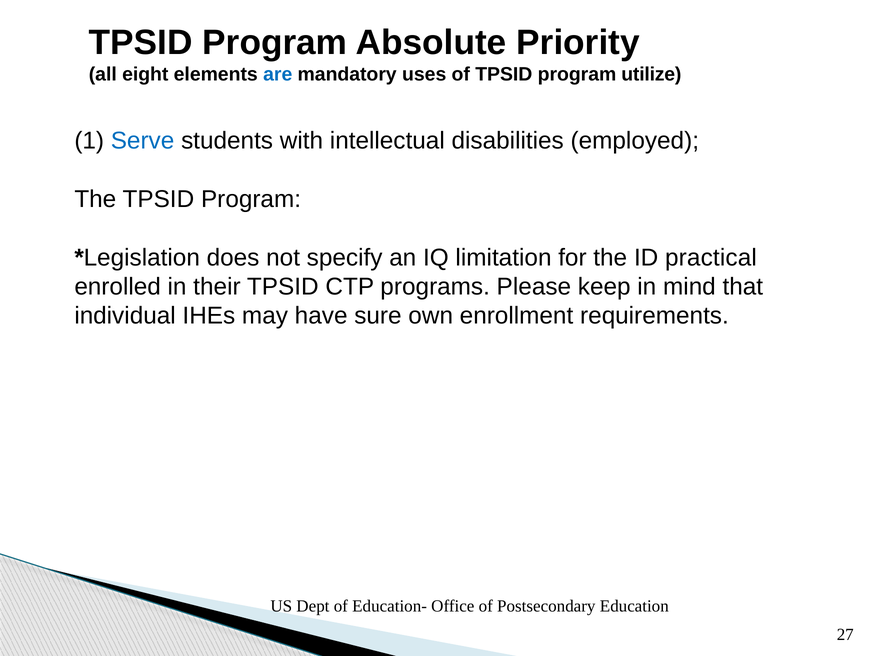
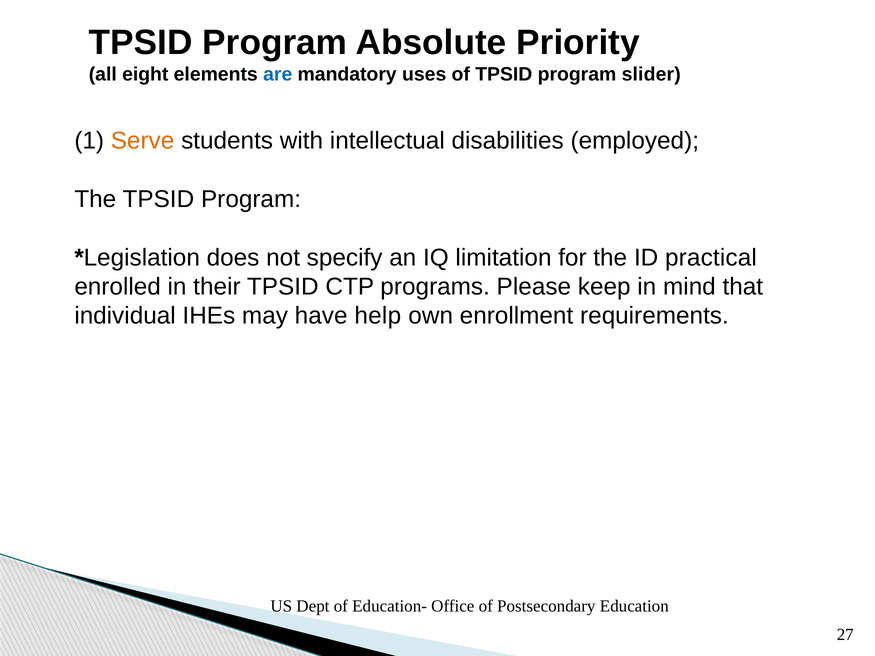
utilize: utilize -> slider (651, 74)
Serve colour: blue -> orange (143, 141)
sure: sure -> help (378, 316)
